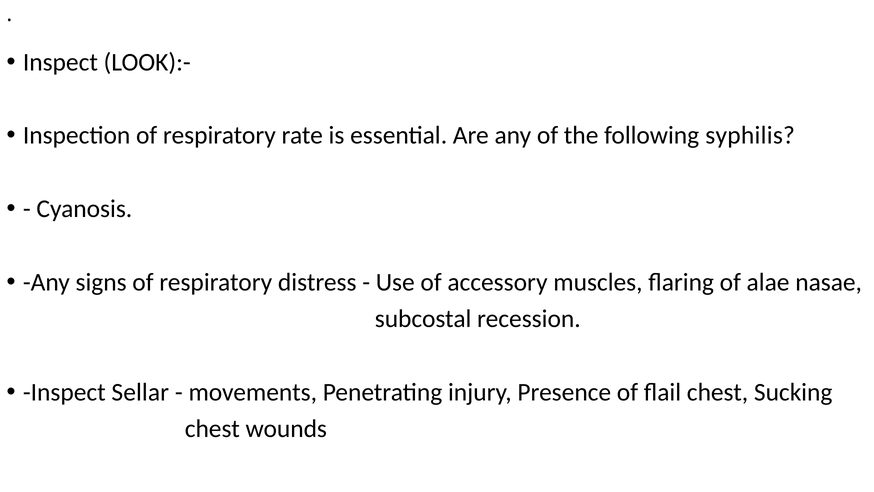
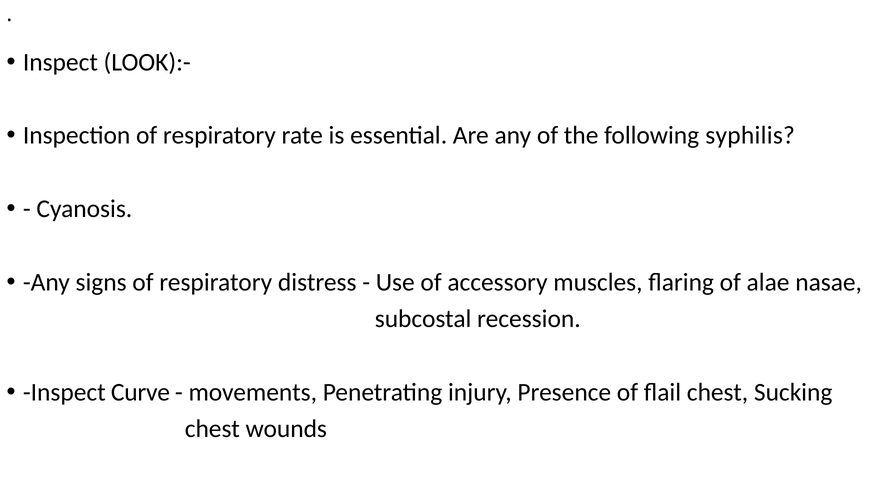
Sellar: Sellar -> Curve (140, 392)
